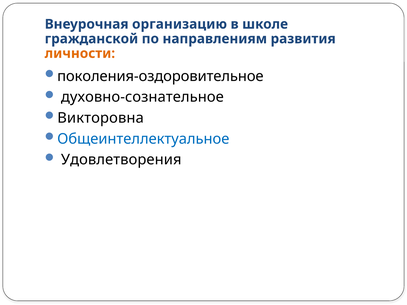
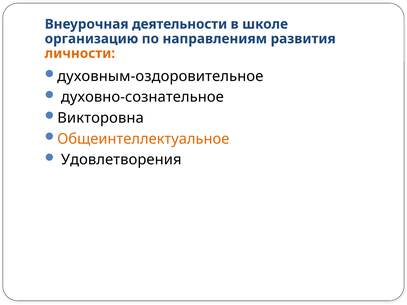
организацию: организацию -> деятельности (180, 24)
гражданской: гражданской -> организацию (91, 39)
поколения-оздоровительное: поколения-оздоровительное -> духовным-оздоровительное (160, 76)
Общеинтеллектуальное colour: blue -> orange (143, 139)
